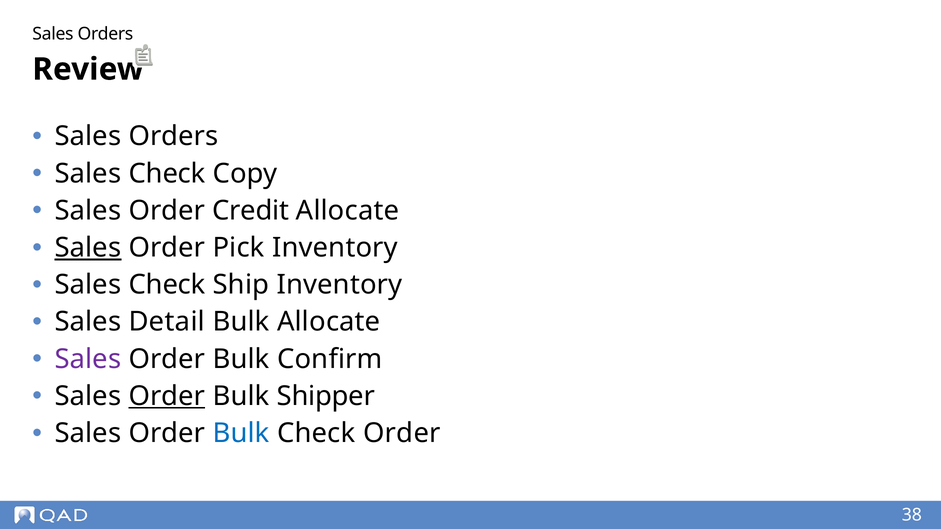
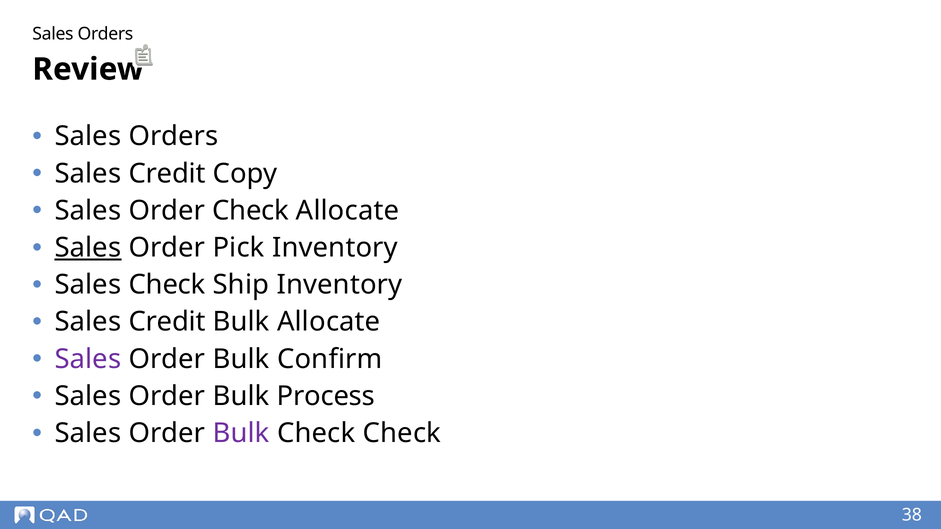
Check: Check -> Credit (167, 174)
Order Credit: Credit -> Check (251, 211)
Detail: Detail -> Credit (167, 322)
Order underline: present -> none (167, 396)
Shipper: Shipper -> Process (326, 396)
Bulk colour: blue -> purple (241, 433)
Check Order: Order -> Check (402, 433)
